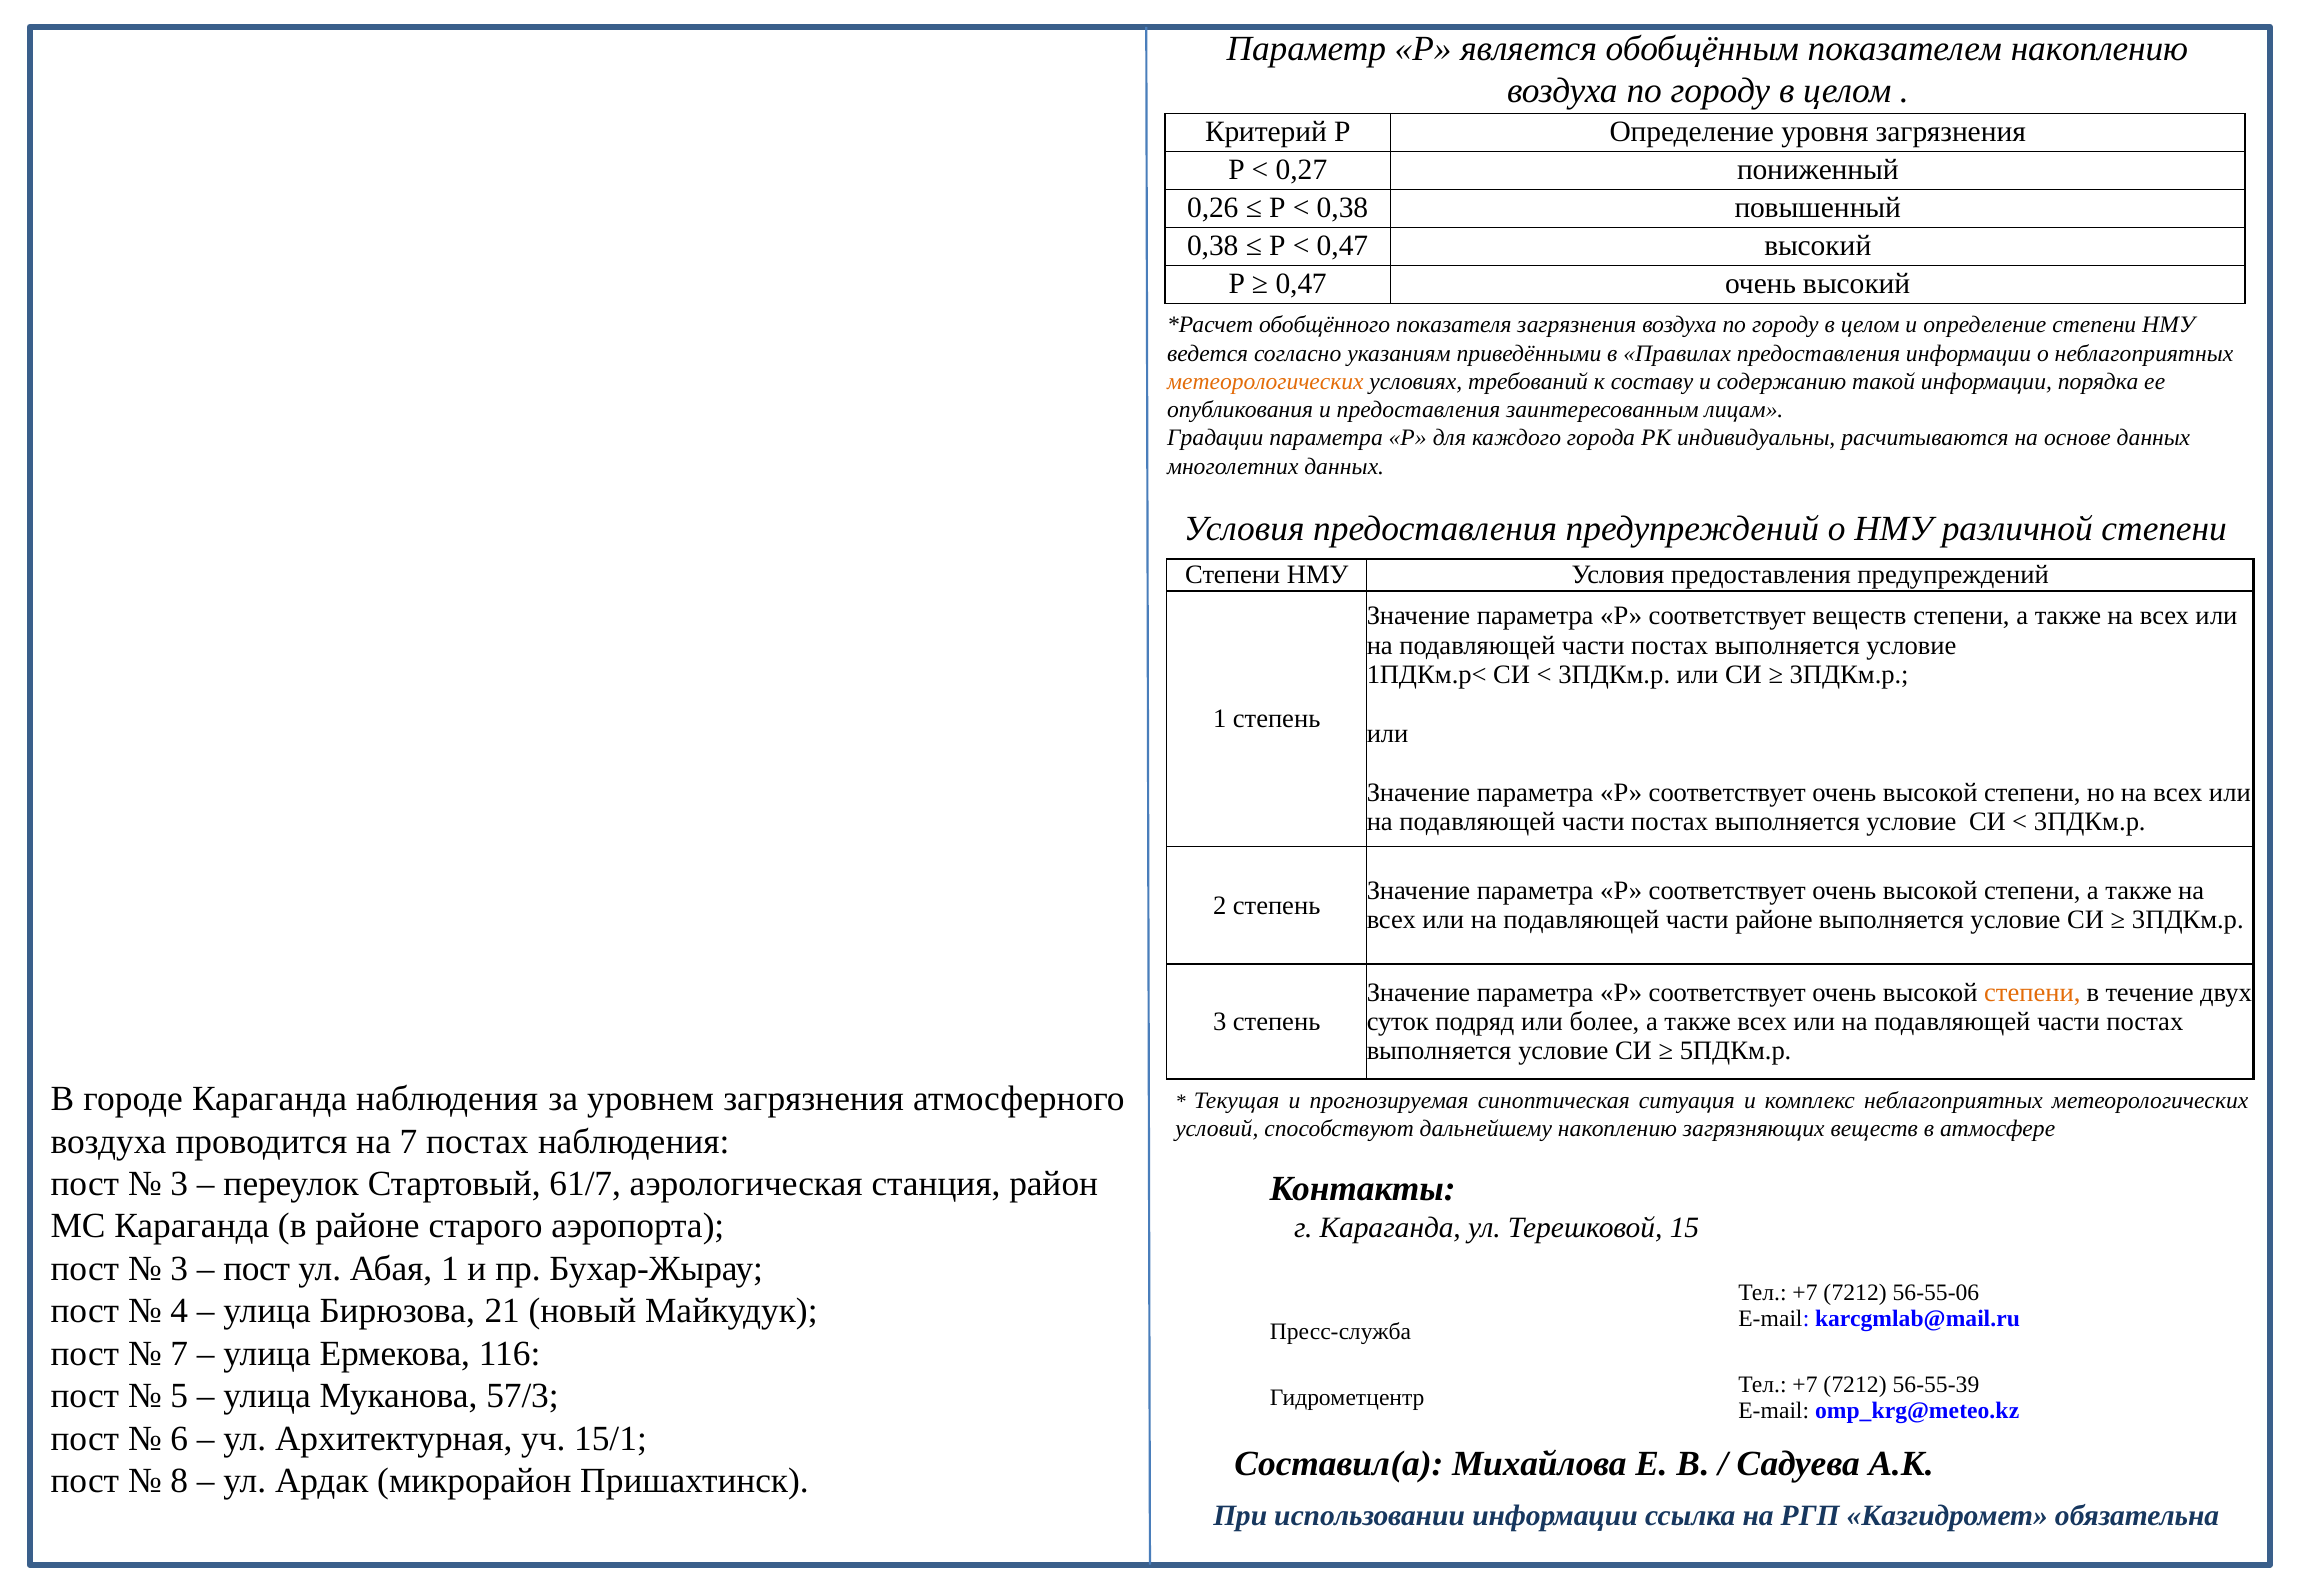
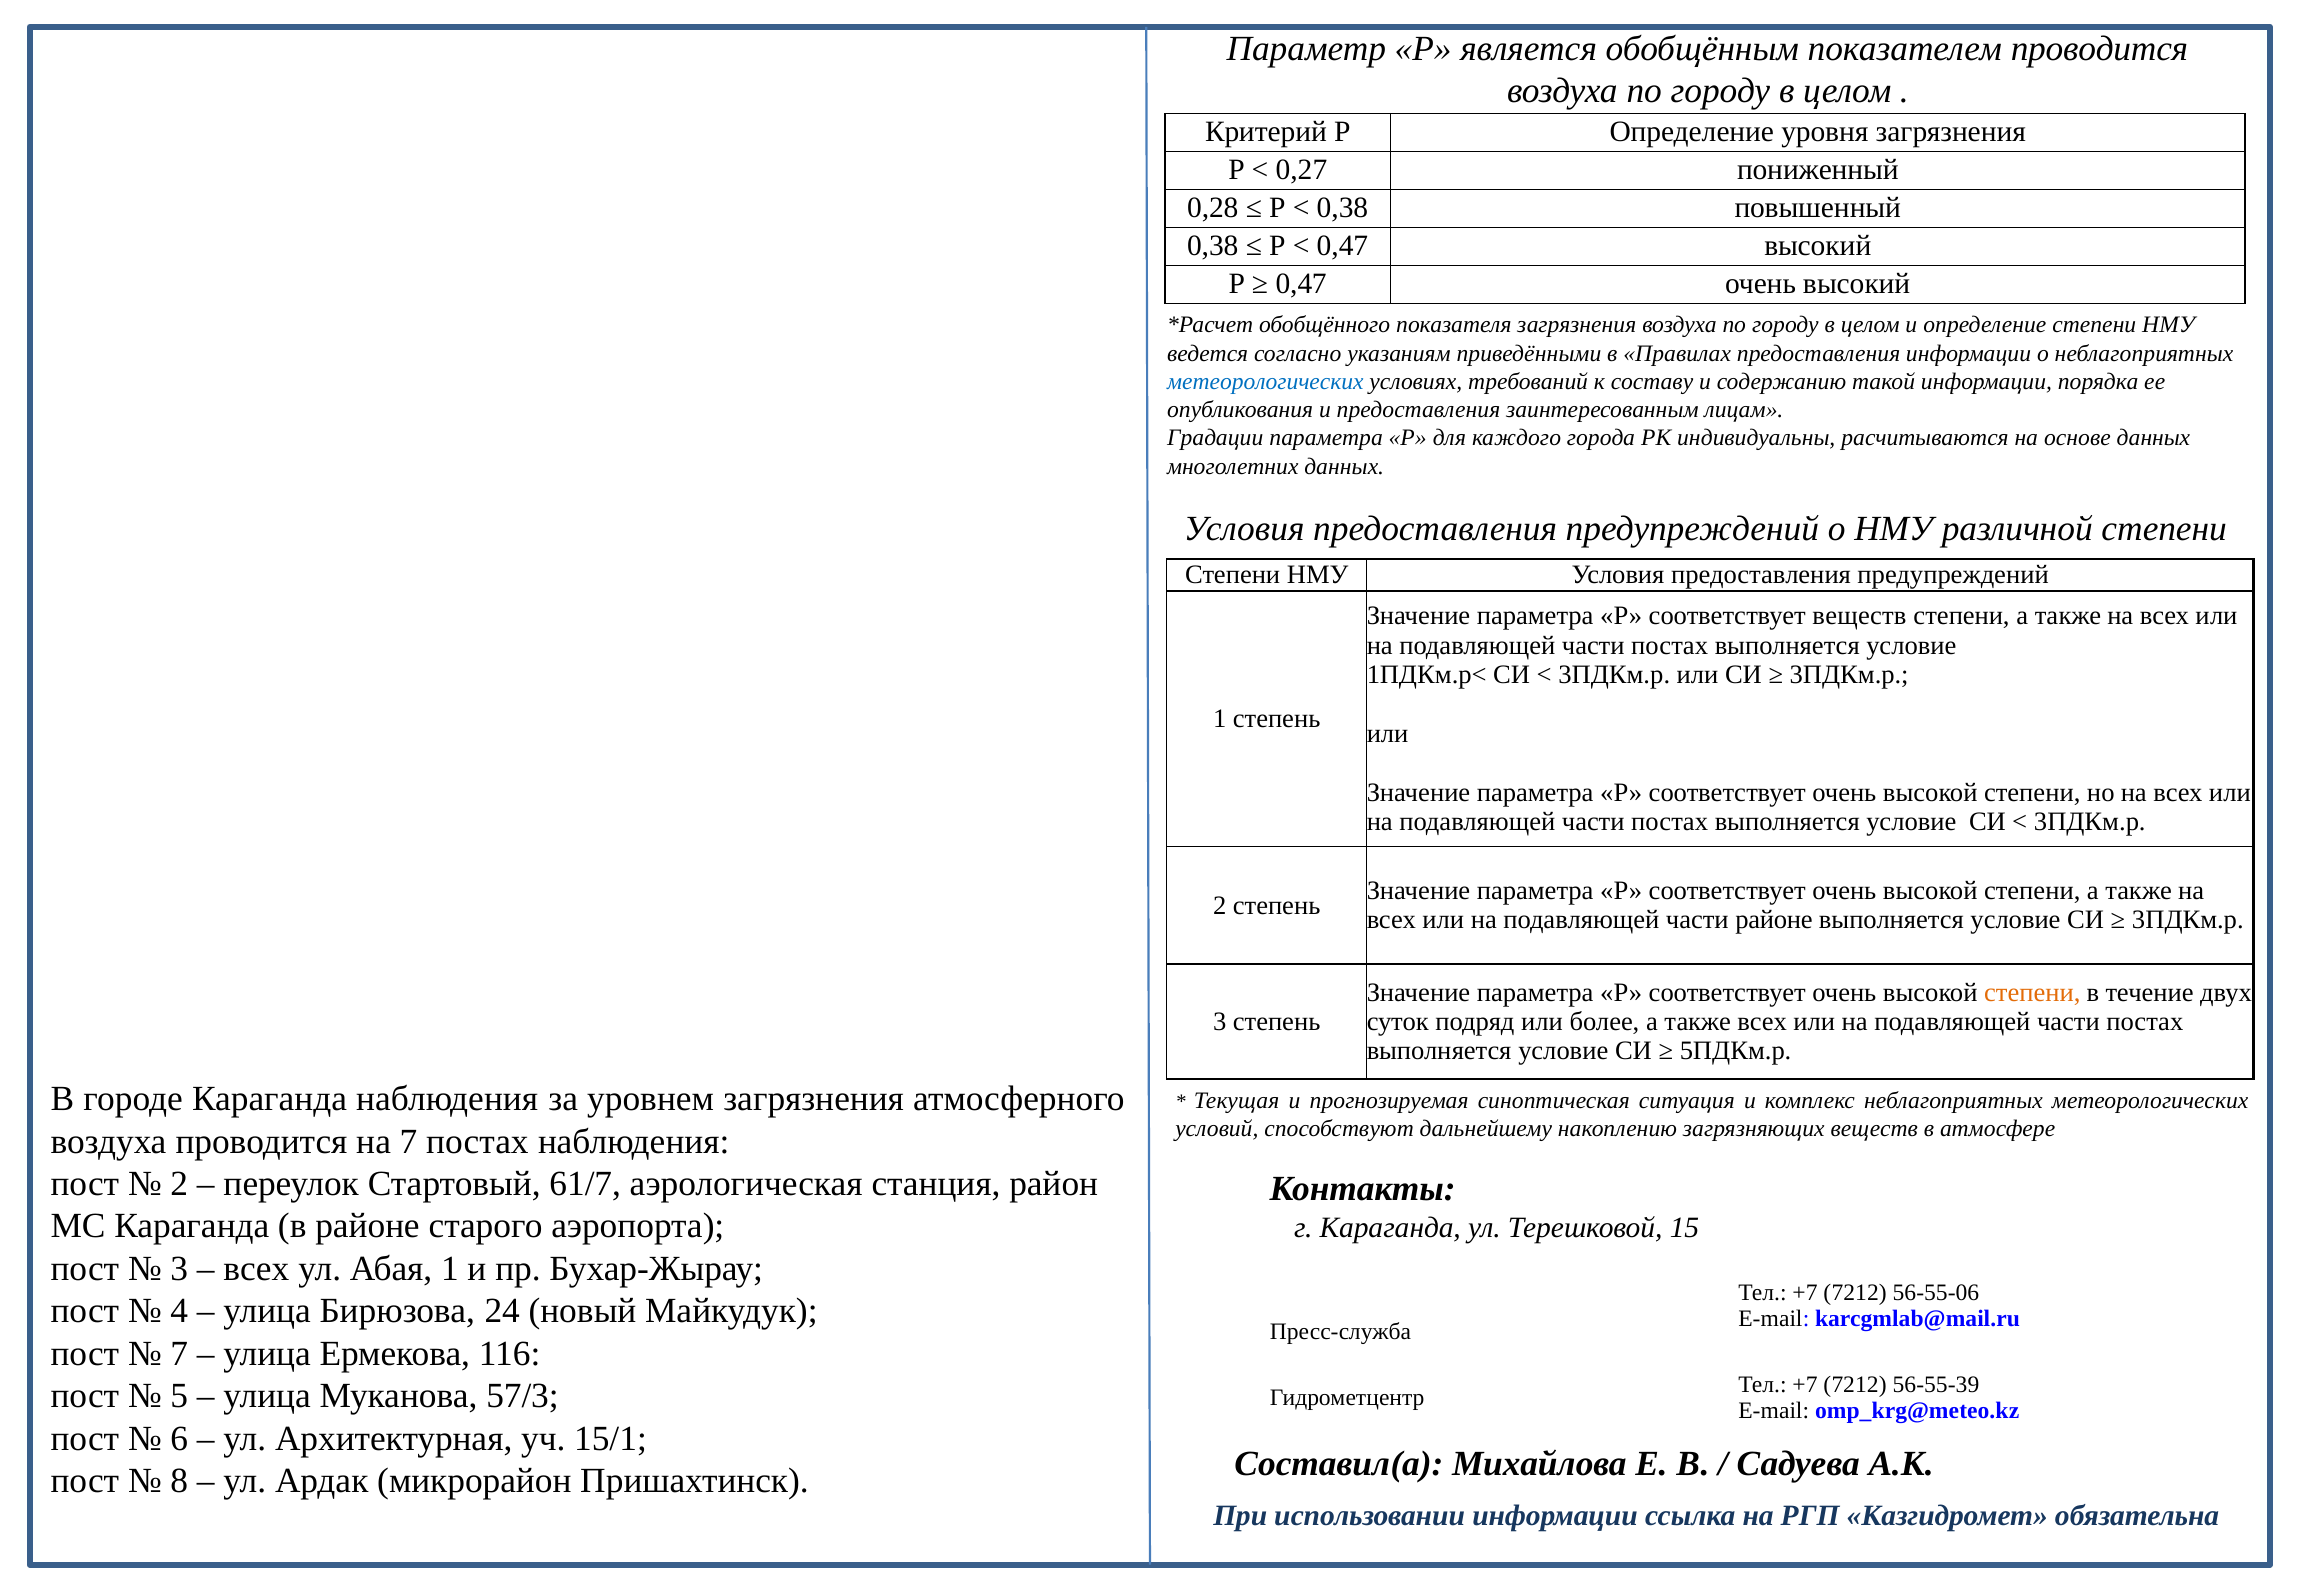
показателем накоплению: накоплению -> проводится (2099, 49)
0,26: 0,26 -> 0,28 (1213, 208)
метеорологических colour: orange -> blue (1265, 382)
3: 3 -> 2 (179, 1184)
пост: пост -> всех (256, 1269)
21: 21 -> 24 (502, 1311)
